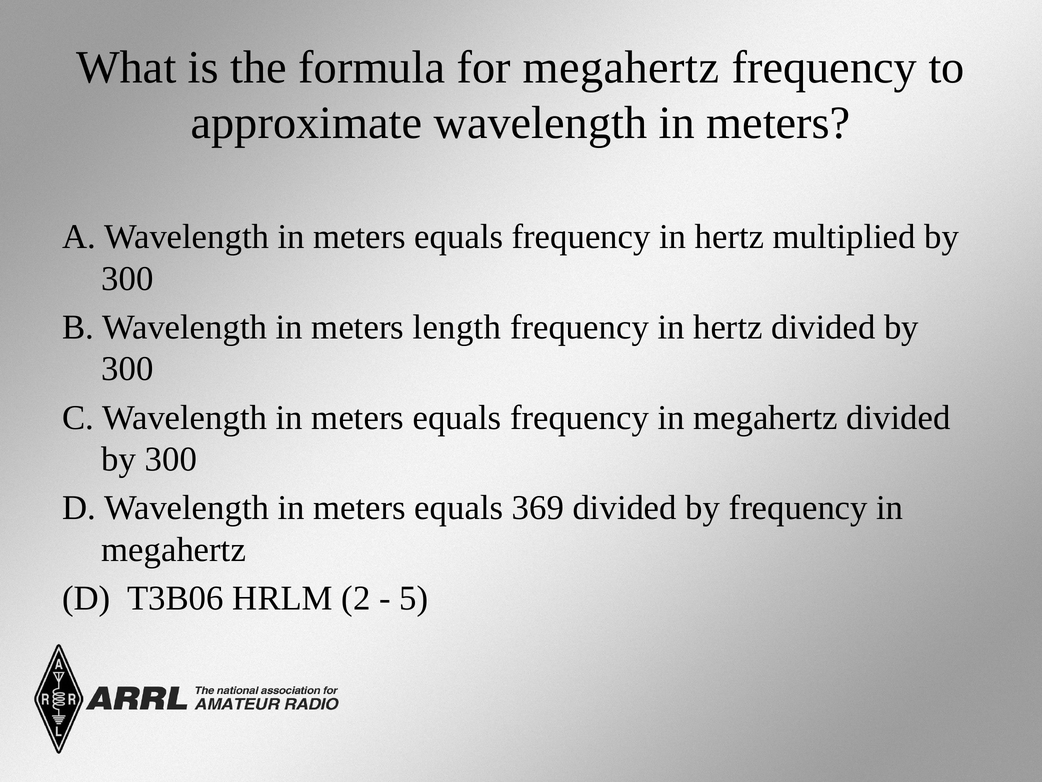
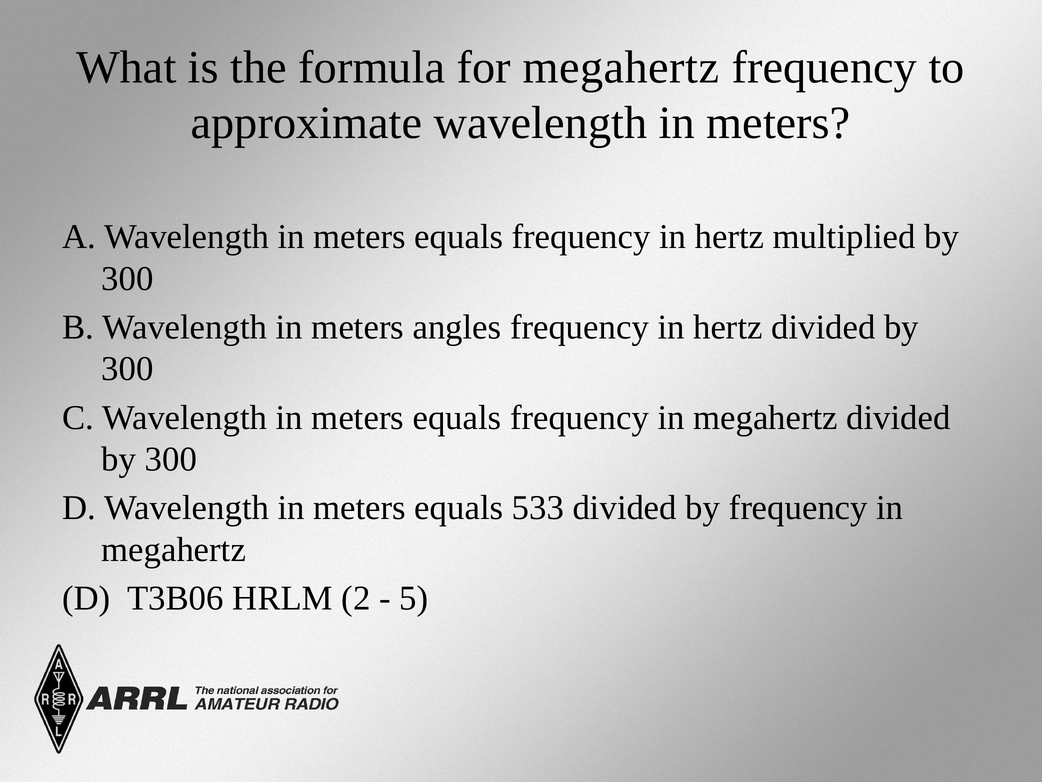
length: length -> angles (457, 327)
369: 369 -> 533 (538, 508)
